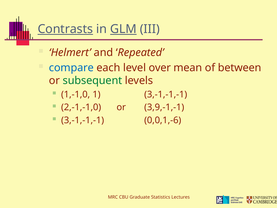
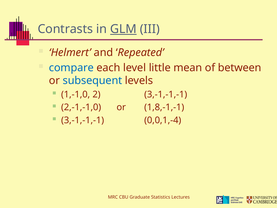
Contrasts underline: present -> none (65, 29)
over: over -> little (160, 68)
subsequent colour: green -> blue (92, 80)
1: 1 -> 2 (96, 94)
3,9,-1,-1: 3,9,-1,-1 -> 1,8,-1,-1 (164, 107)
0,0,1,-6: 0,0,1,-6 -> 0,0,1,-4 (163, 120)
